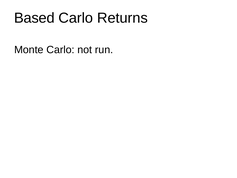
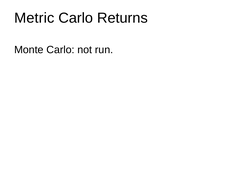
Based: Based -> Metric (34, 18)
